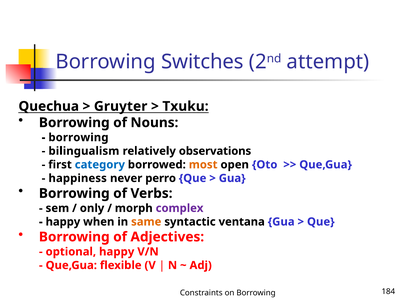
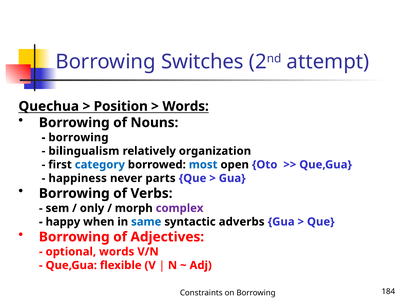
Gruyter: Gruyter -> Position (121, 106)
Txuku: Txuku -> Words (186, 106)
observations: observations -> organization (215, 151)
most colour: orange -> blue (203, 165)
perro: perro -> parts (161, 178)
same colour: orange -> blue (146, 222)
ventana: ventana -> adverbs (242, 222)
optional happy: happy -> words (117, 252)
